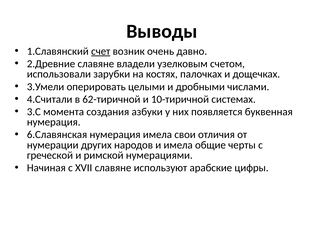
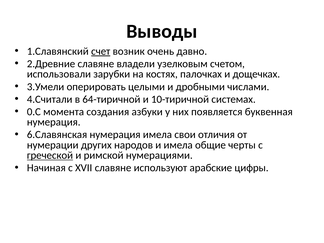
62-тиричной: 62-тиричной -> 64-тиричной (111, 99)
3.С: 3.С -> 0.С (34, 112)
греческой underline: none -> present (50, 155)
